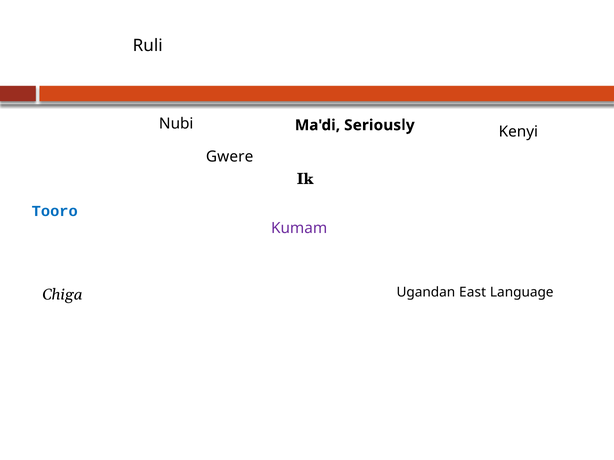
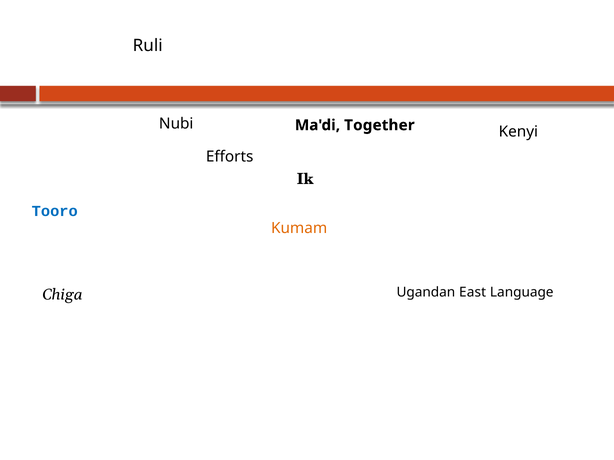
Seriously: Seriously -> Together (379, 125)
Gwere: Gwere -> Efforts (230, 157)
Kumam colour: purple -> orange (299, 228)
